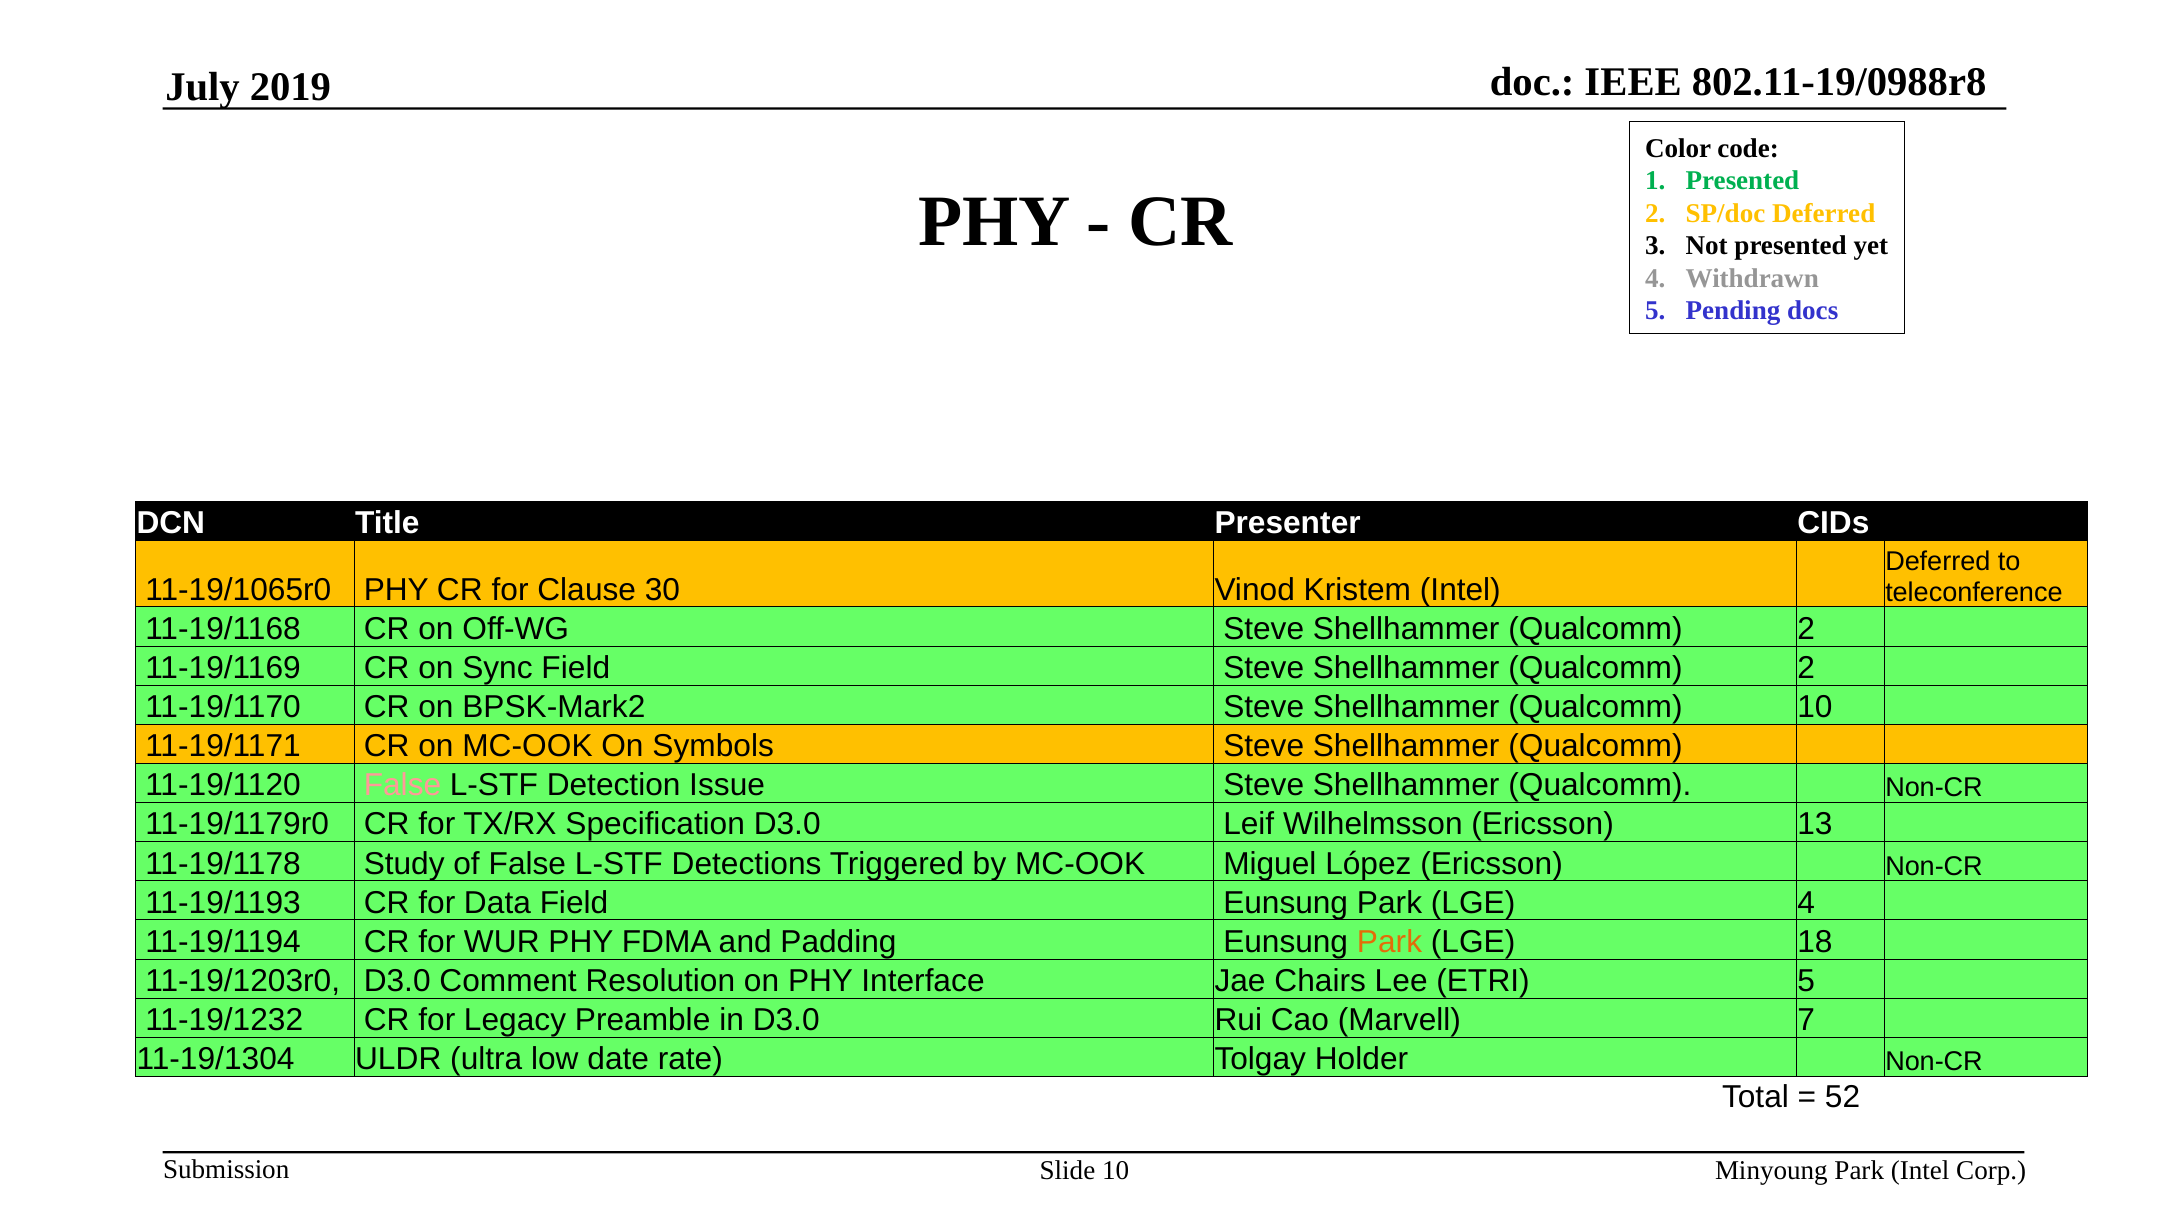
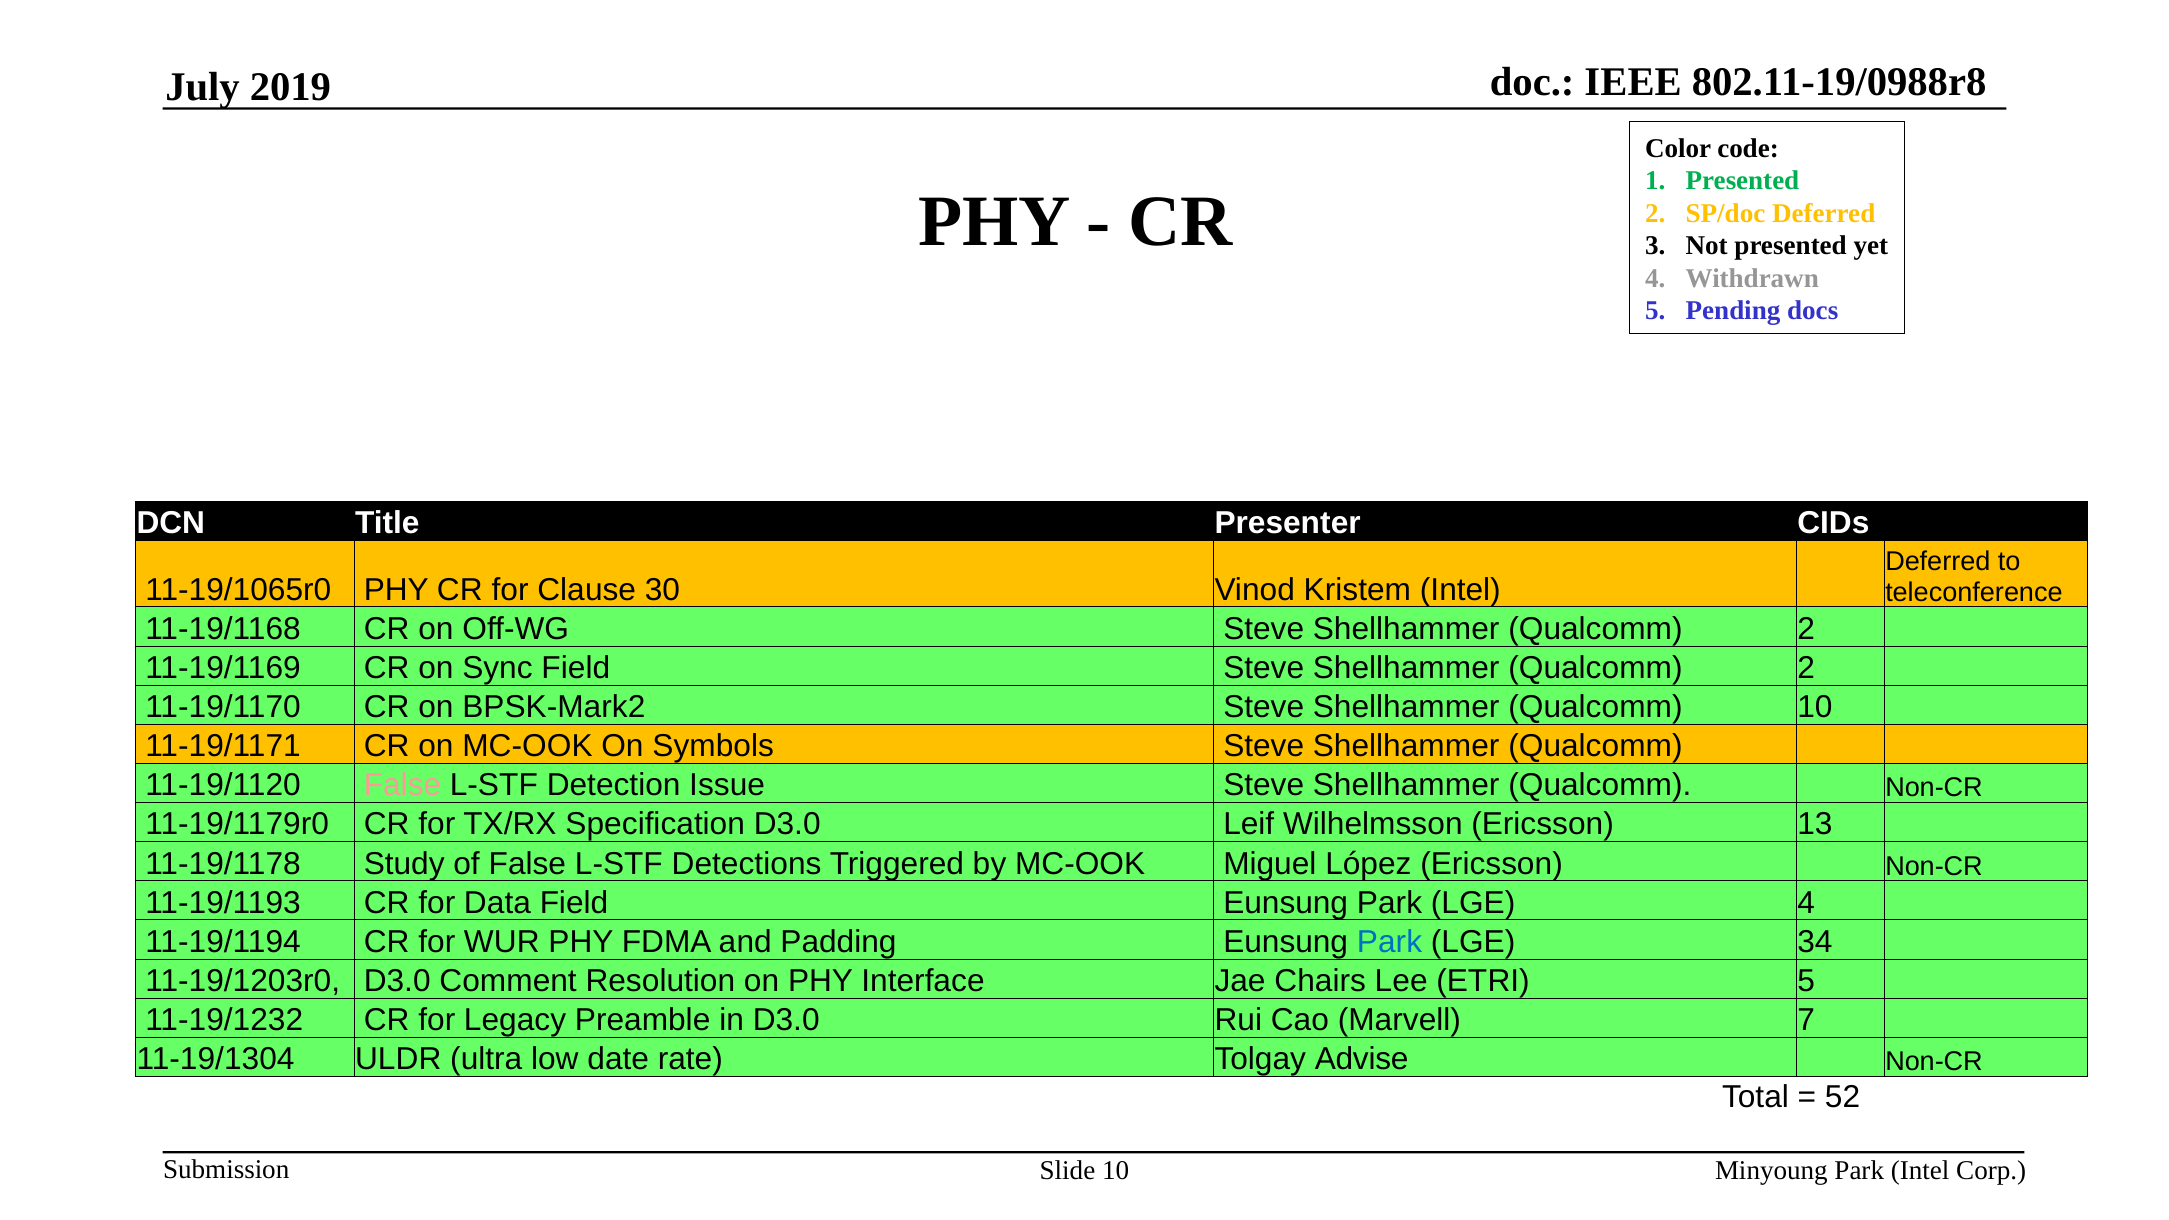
Park colour: orange -> blue (1390, 942)
18: 18 -> 34 (1815, 942)
Holder: Holder -> Advise (1362, 1059)
